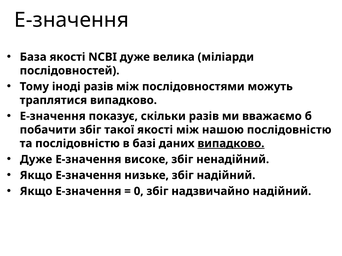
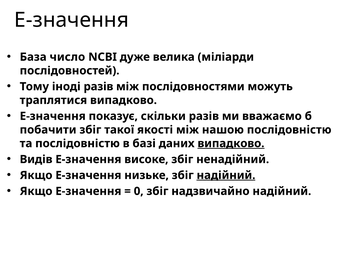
База якості: якості -> число (67, 57)
Дуже: Дуже -> Видів (36, 160)
надійний underline: none -> present (226, 176)
